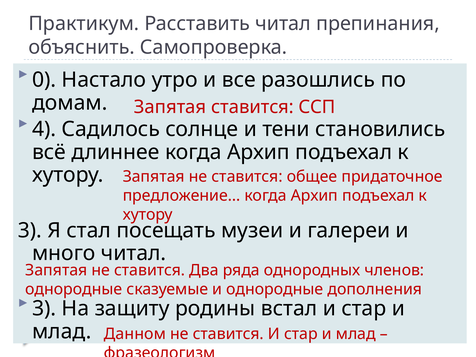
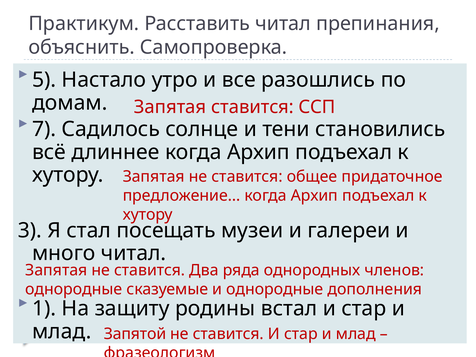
0: 0 -> 5 (44, 80)
4: 4 -> 7 (44, 129)
3: 3 -> 1 (44, 309)
Данном: Данном -> Запятой (135, 334)
